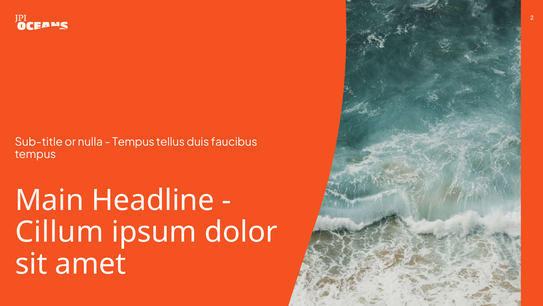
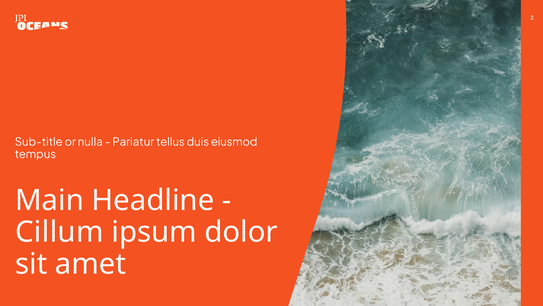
Tempus: Tempus -> Pariatur (133, 142)
faucibus: faucibus -> eiusmod (234, 142)
